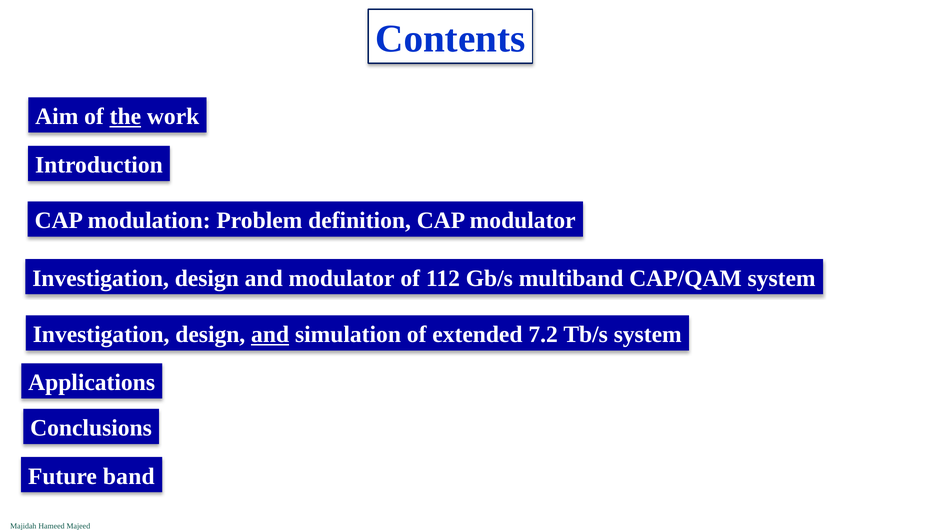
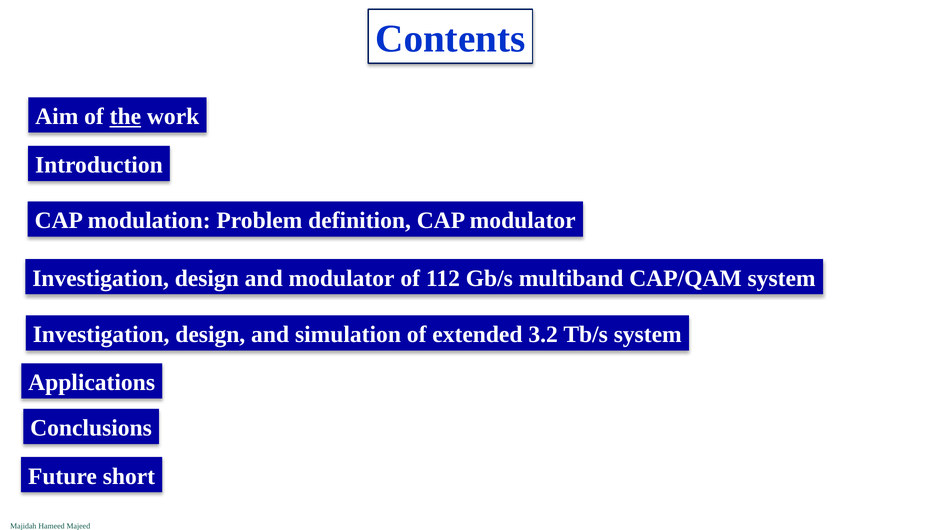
and underline: present -> none (270, 335)
7.2: 7.2 -> 3.2 (543, 335)
band: band -> short (129, 476)
